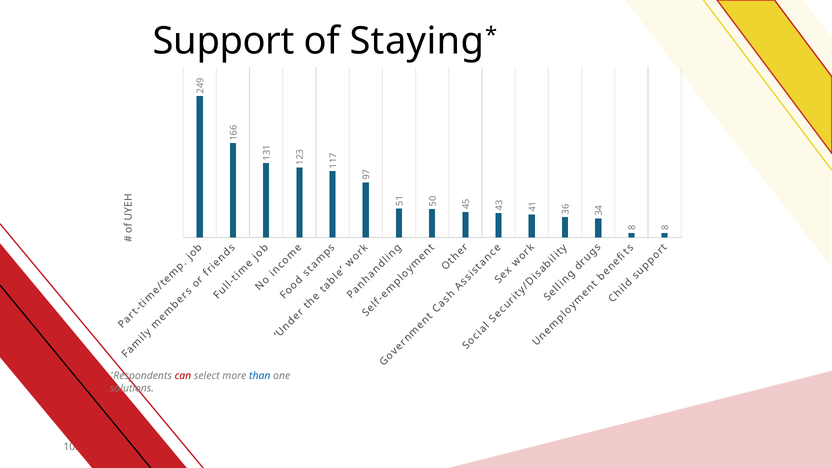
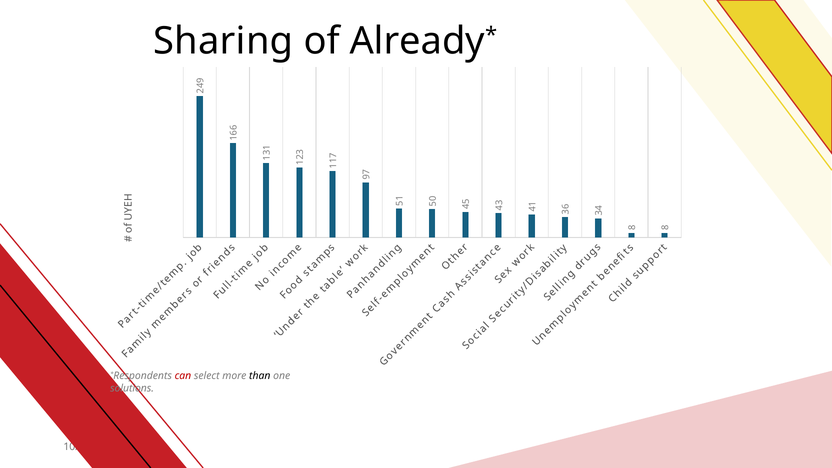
Support: Support -> Sharing (223, 41)
Staying: Staying -> Already (417, 41)
than colour: blue -> black (260, 376)
